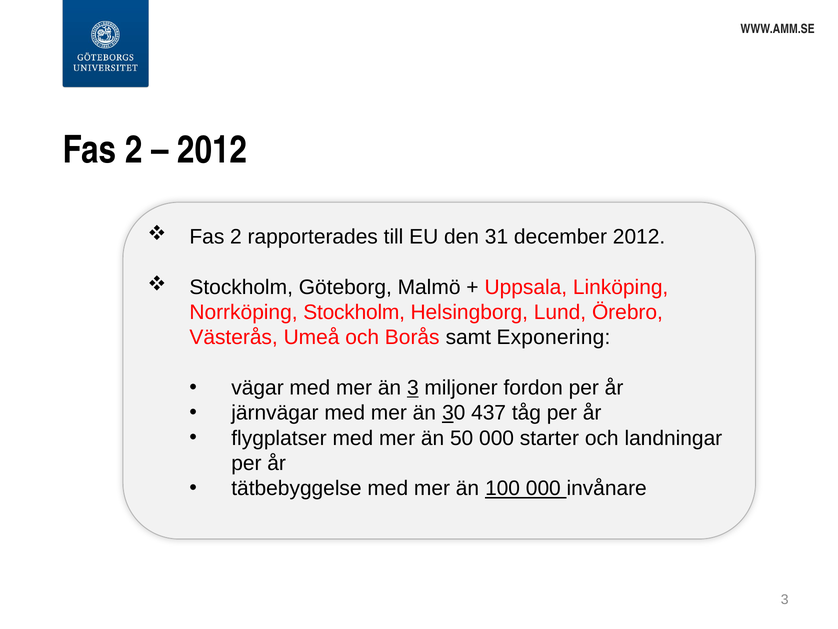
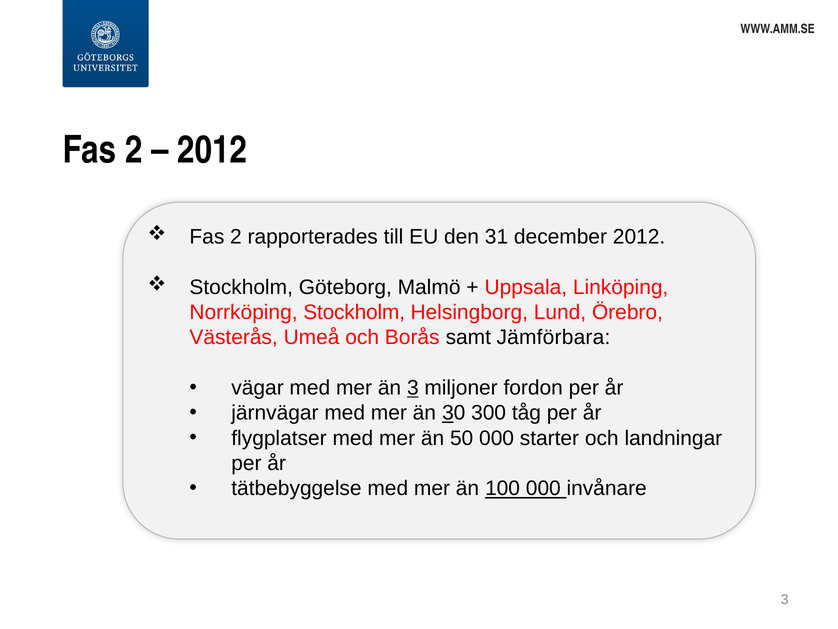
Exponering: Exponering -> Jämförbara (553, 337)
437: 437 -> 300 (489, 413)
